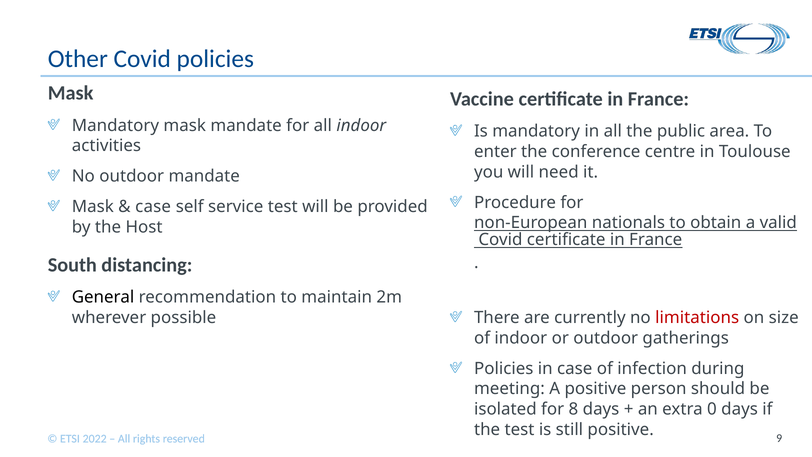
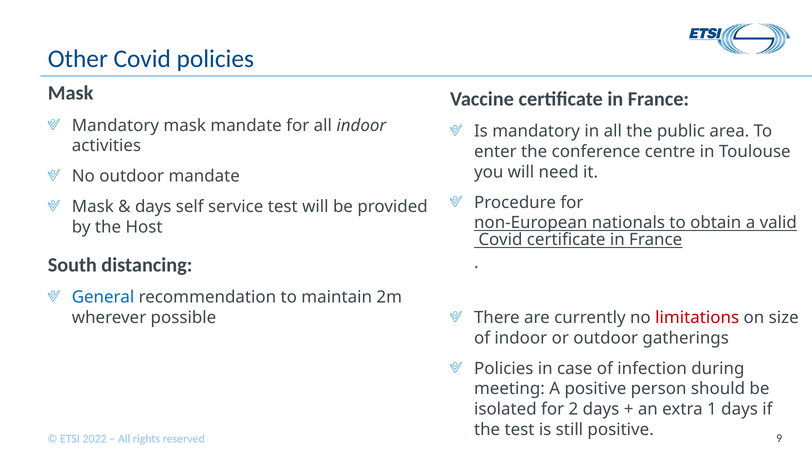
case: case -> days (153, 207)
General colour: black -> blue (103, 297)
8: 8 -> 2 (573, 409)
0: 0 -> 1 (712, 409)
